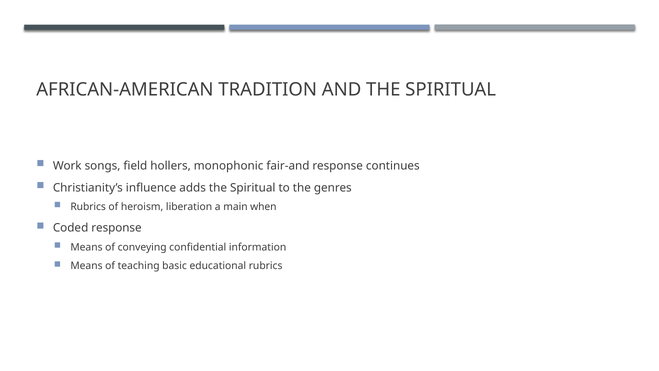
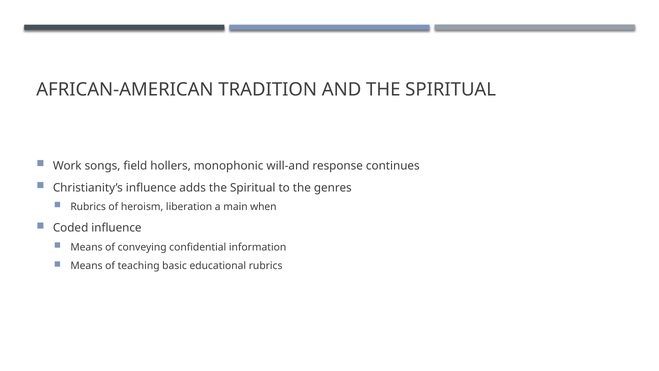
fair-and: fair-and -> will-and (288, 166)
Coded response: response -> influence (116, 228)
